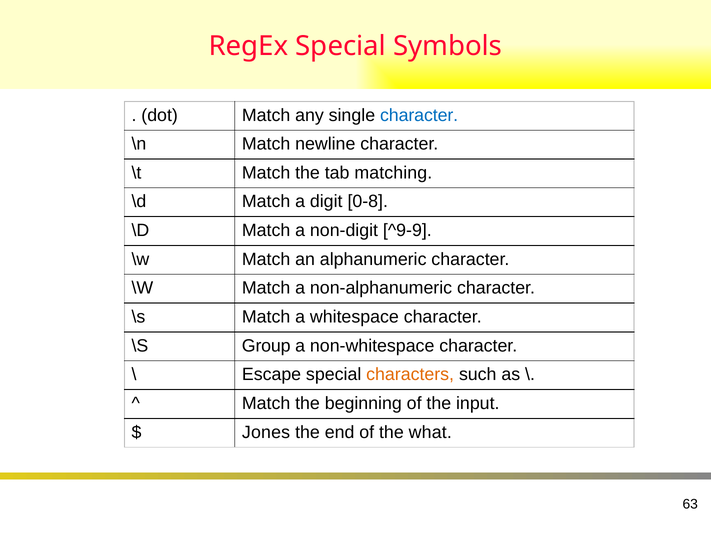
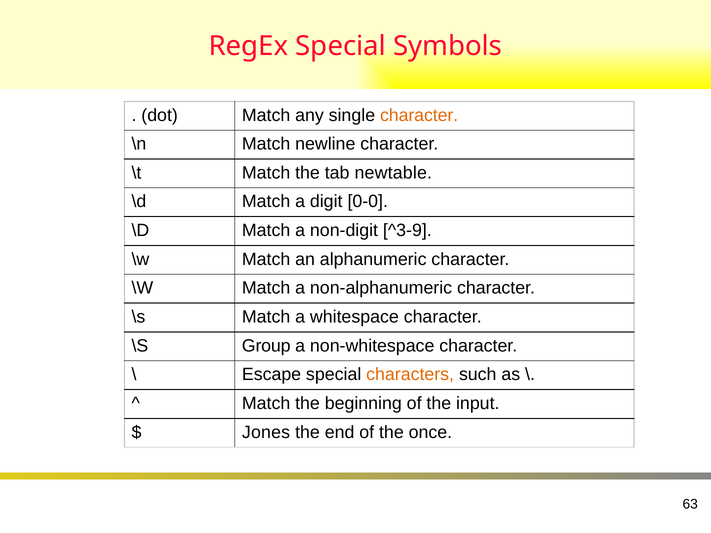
character colour: blue -> orange (419, 115)
matching: matching -> newtable (393, 173)
0-8: 0-8 -> 0-0 (368, 202)
^9-9: ^9-9 -> ^3-9 (407, 231)
what: what -> once (430, 432)
